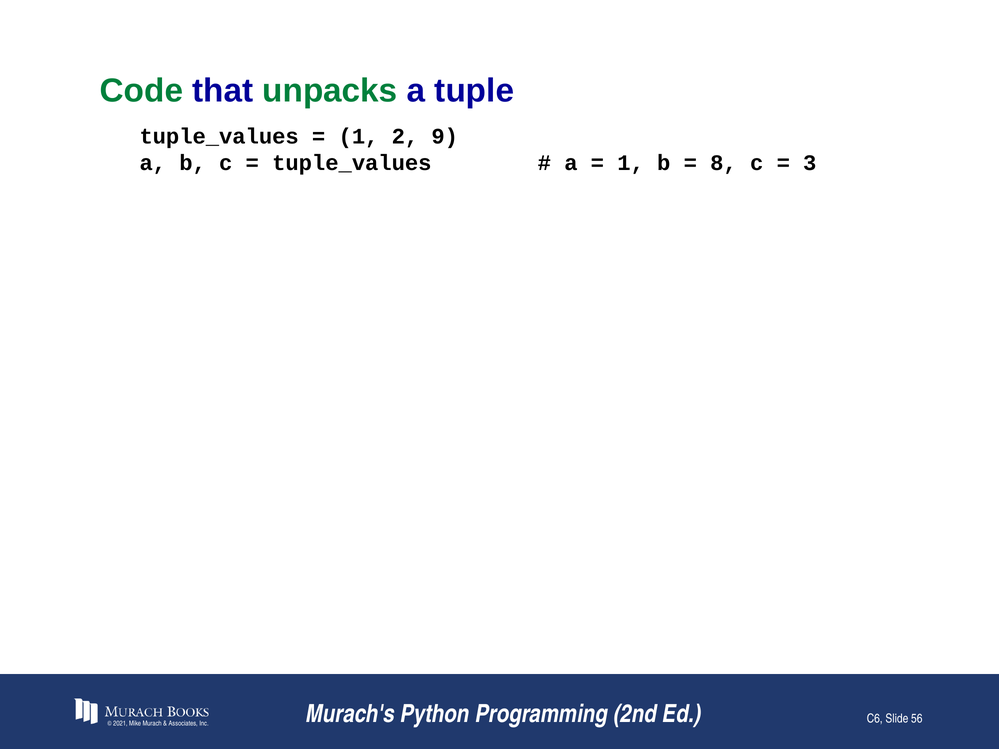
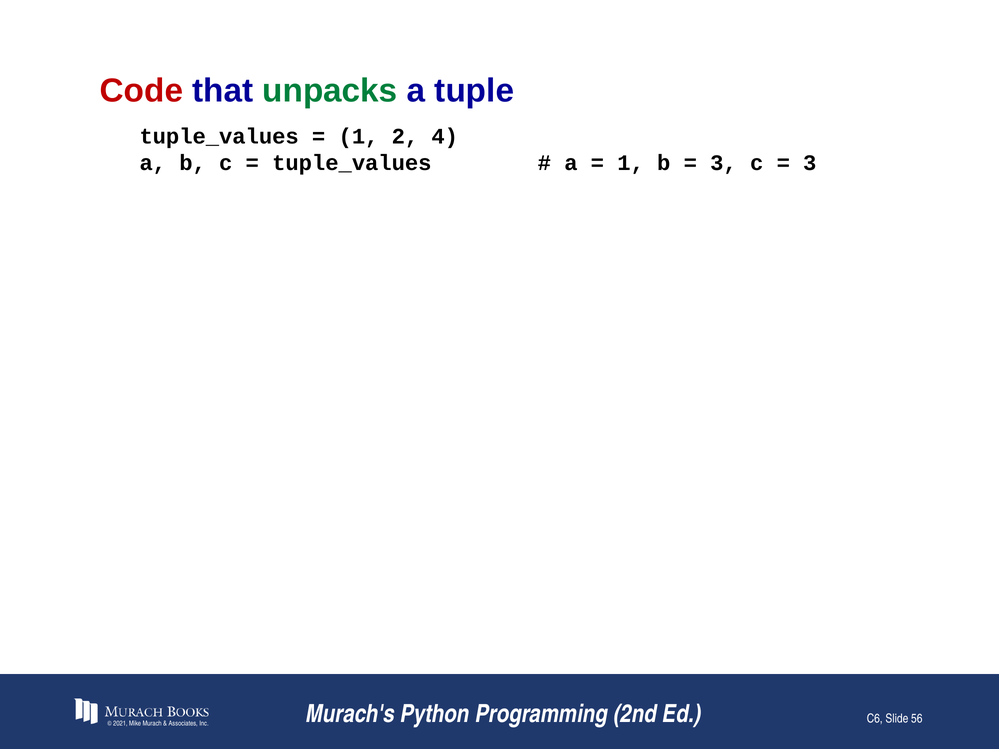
Code colour: green -> red (141, 91)
9: 9 -> 4 (445, 136)
8: 8 -> 3 (723, 163)
